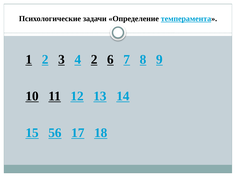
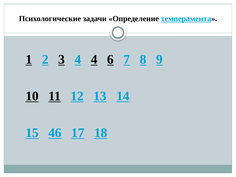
4 2: 2 -> 4 (94, 59)
56: 56 -> 46 (55, 133)
